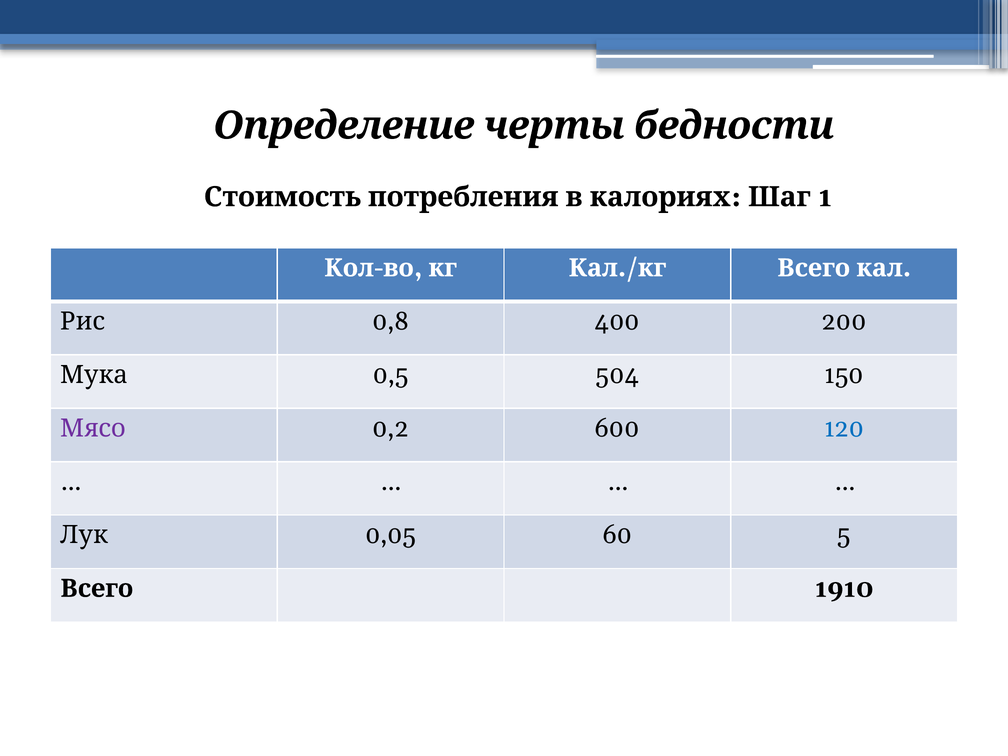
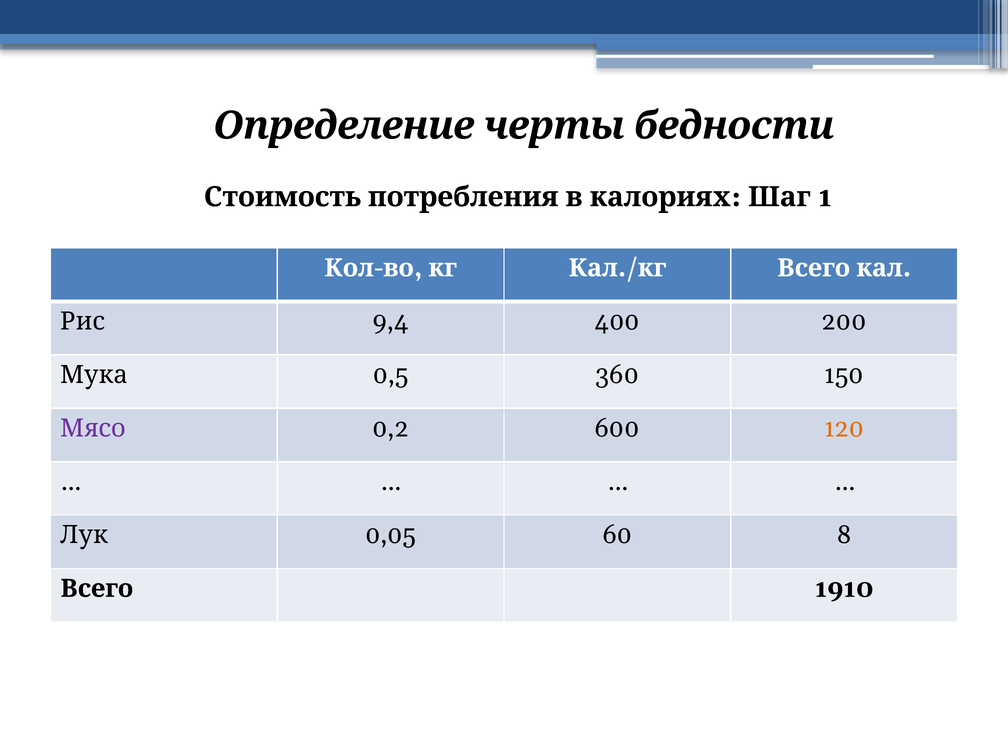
0,8: 0,8 -> 9,4 (391, 321)
504: 504 -> 360 (617, 375)
120 colour: blue -> orange (844, 428)
5: 5 -> 8 (844, 535)
